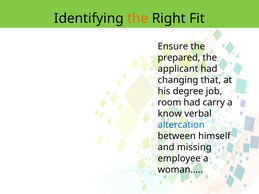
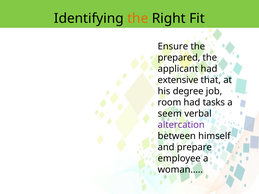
changing: changing -> extensive (178, 80)
carry: carry -> tasks (214, 102)
know: know -> seem (170, 114)
altercation colour: blue -> purple (181, 125)
missing: missing -> prepare (194, 147)
